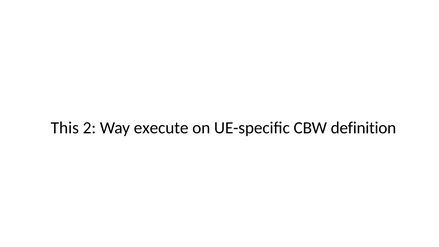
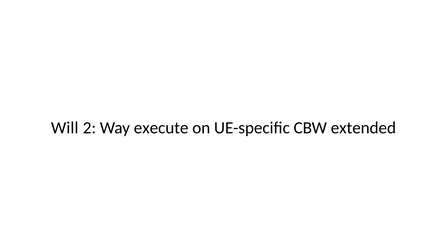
This: This -> Will (65, 128)
definition: definition -> extended (363, 128)
